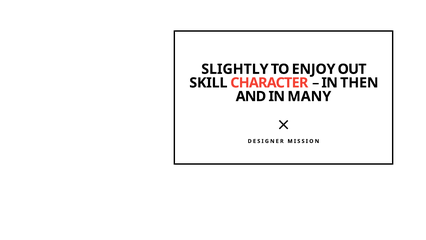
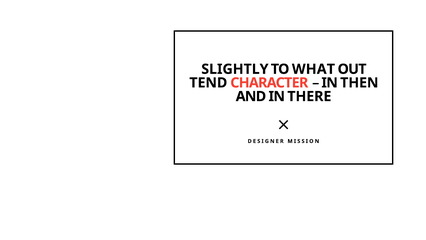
ENJOY: ENJOY -> WHAT (313, 69)
SKILL: SKILL -> TEND (208, 83)
MANY: MANY -> THERE (309, 96)
